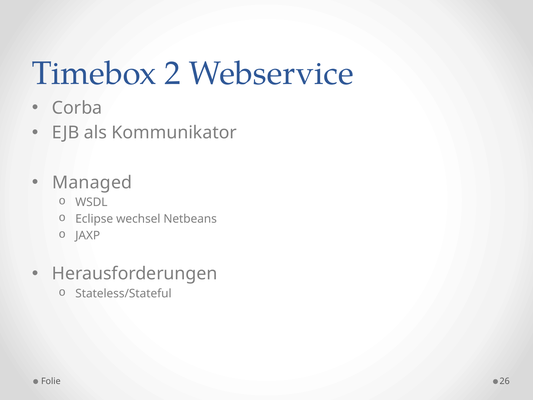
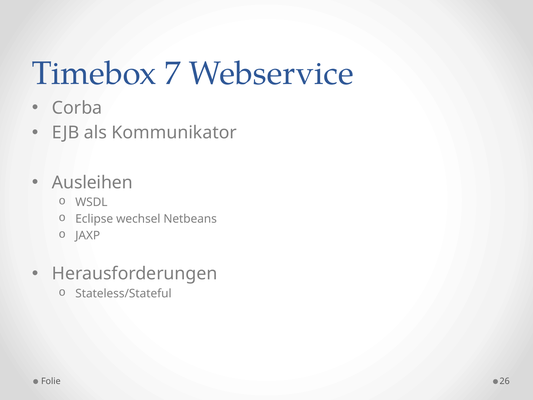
2: 2 -> 7 (173, 73)
Managed: Managed -> Ausleihen (92, 182)
